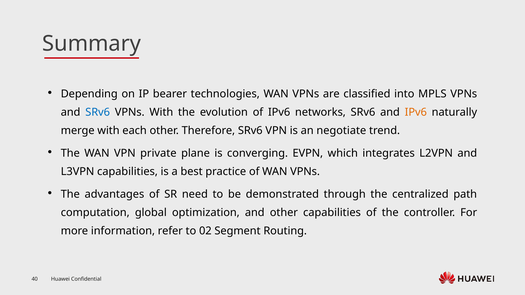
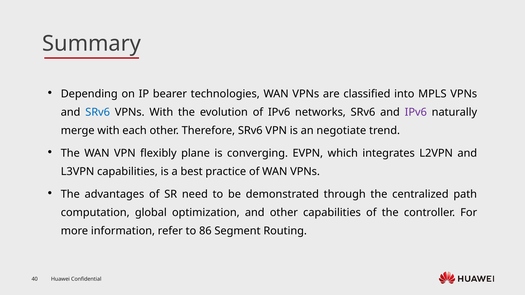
IPv6 colour: orange -> purple (416, 112)
private: private -> flexibly (158, 153)
02: 02 -> 86 (205, 231)
